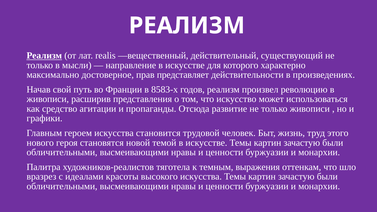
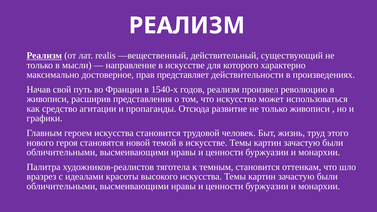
8583-х: 8583-х -> 1540-х (165, 90)
темным выражения: выражения -> становится (258, 167)
